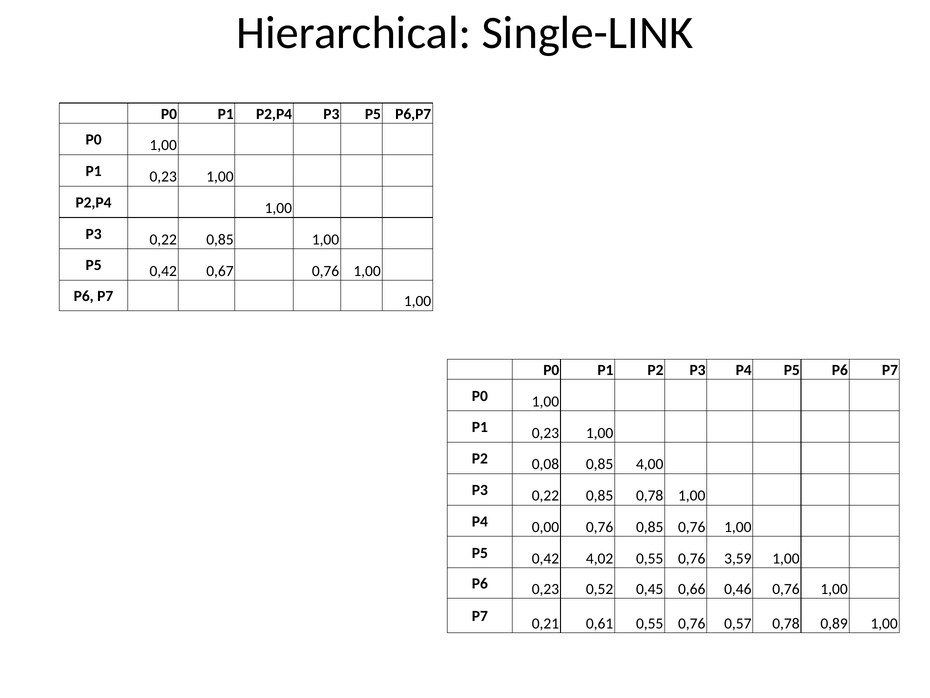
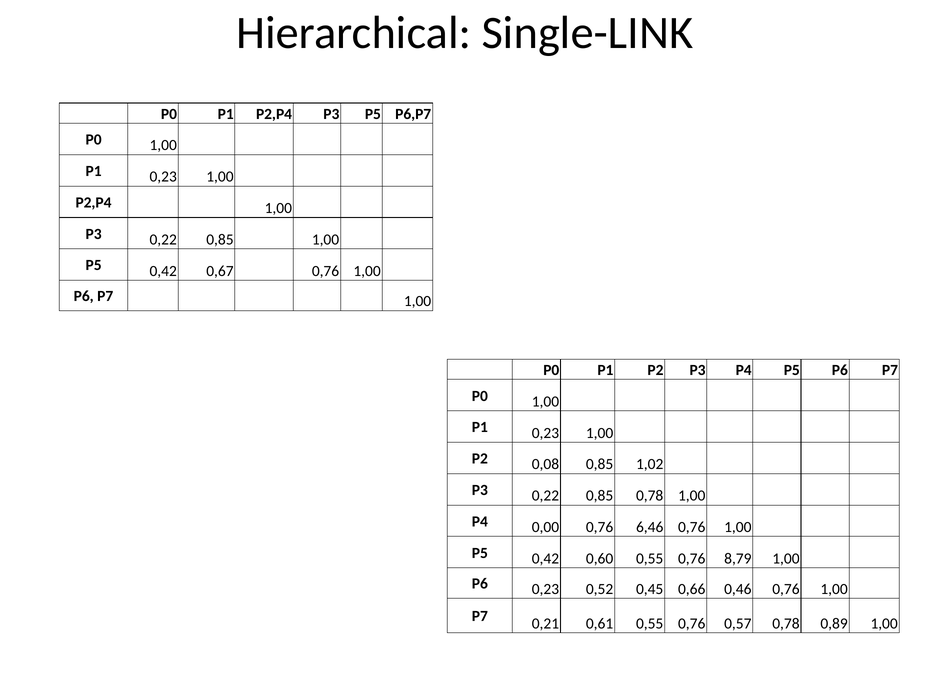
4,00: 4,00 -> 1,02 (650, 464)
0,76 0,85: 0,85 -> 6,46 (650, 527)
4,02: 4,02 -> 0,60 (600, 558)
3,59: 3,59 -> 8,79 (738, 558)
